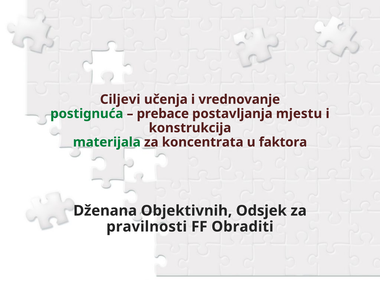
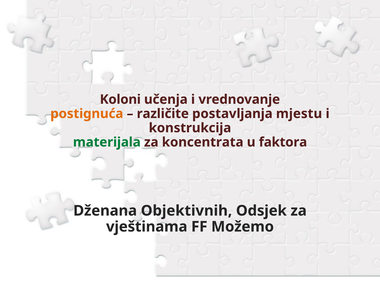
Ciljevi: Ciljevi -> Koloni (120, 99)
postignuća colour: green -> orange (87, 114)
prebace: prebace -> različite (163, 114)
pravilnosti: pravilnosti -> vještinama (147, 227)
Obraditi: Obraditi -> Možemo (243, 227)
